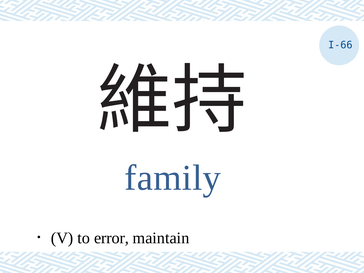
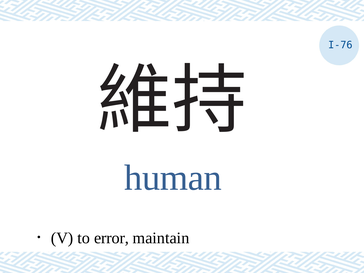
I-66: I-66 -> I-76 (340, 45)
family: family -> human (173, 178)
